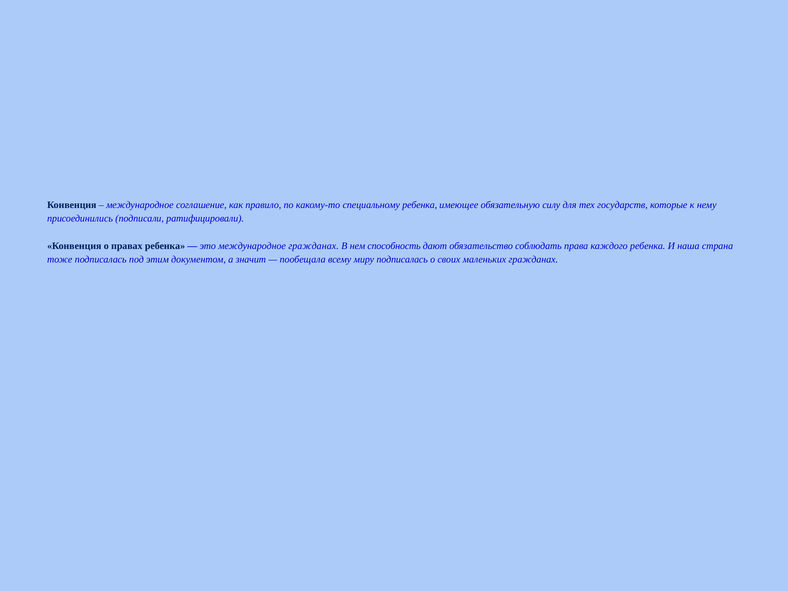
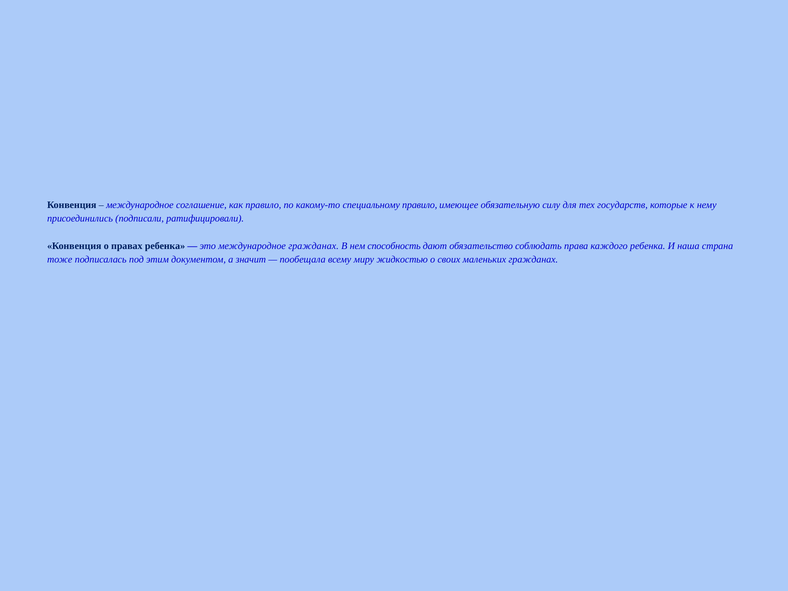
специальному ребенка: ребенка -> правило (420, 205)
миру подписалась: подписалась -> жидкостью (402, 259)
